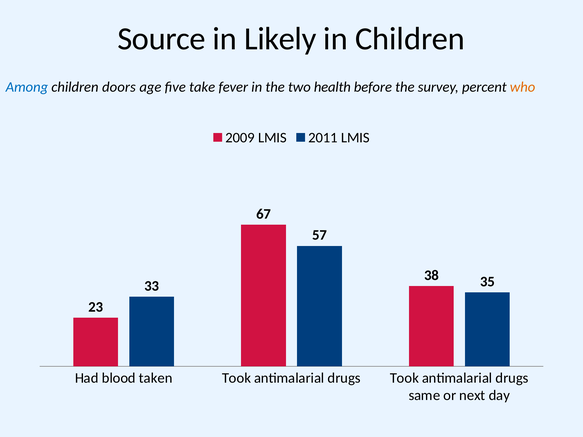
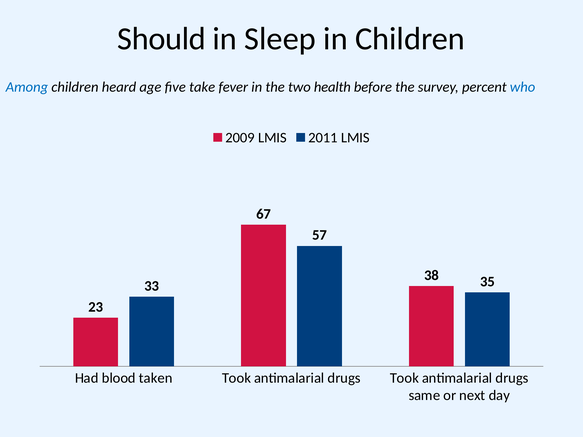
Source: Source -> Should (162, 39)
Likely: Likely -> Sleep (280, 39)
doors: doors -> heard (119, 87)
who colour: orange -> blue (523, 87)
